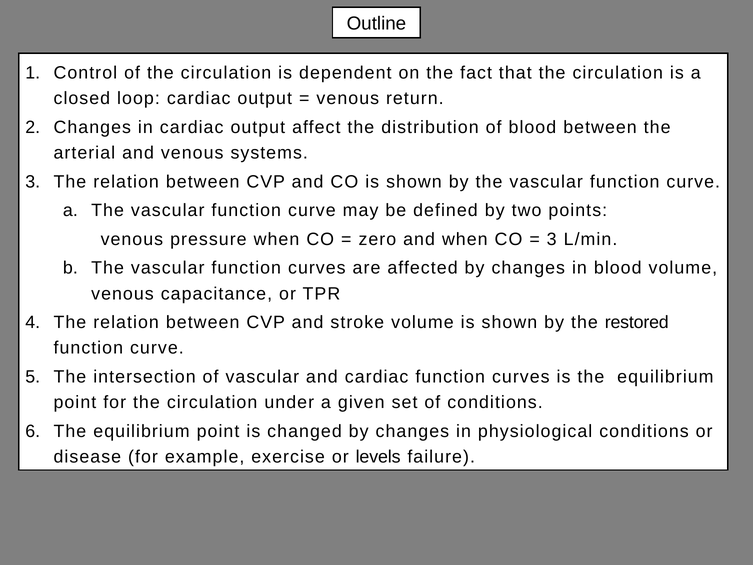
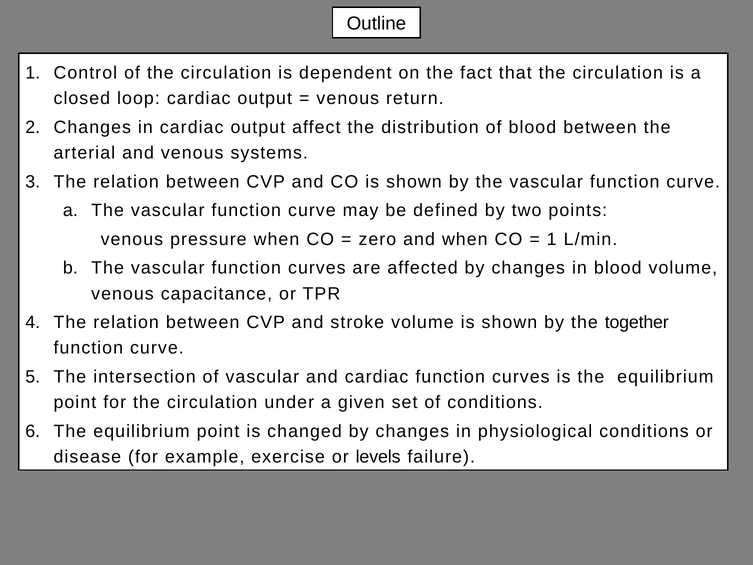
3: 3 -> 1 (552, 239)
restored: restored -> together (637, 322)
